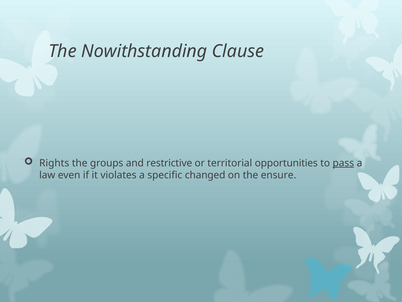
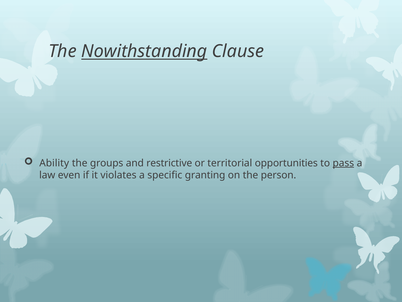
Nowithstanding underline: none -> present (144, 51)
Rights: Rights -> Ability (54, 163)
changed: changed -> granting (205, 175)
ensure: ensure -> person (279, 175)
